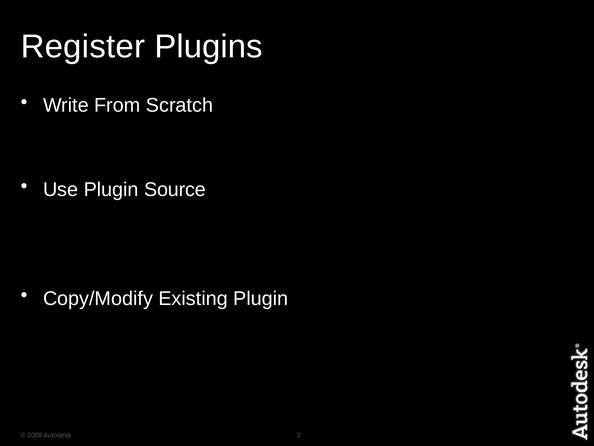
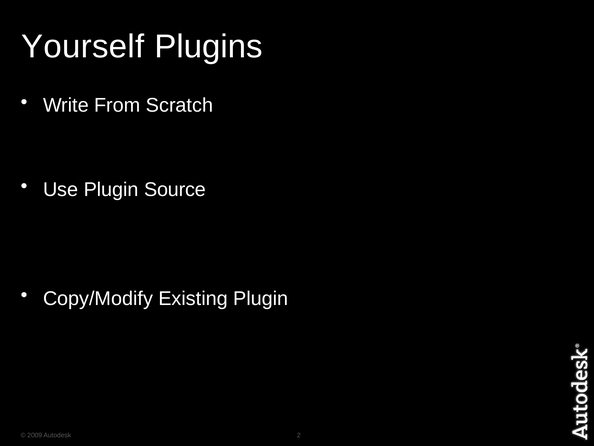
Register: Register -> Yourself (83, 46)
